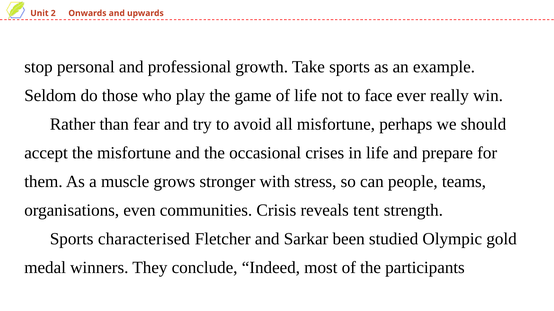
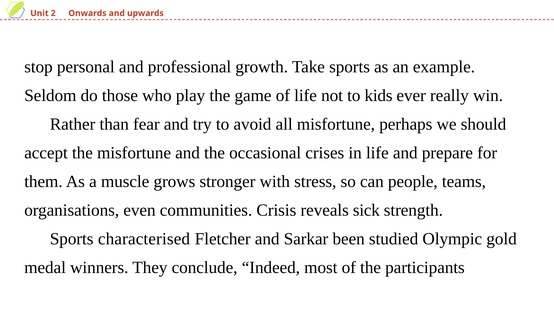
face: face -> kids (379, 96)
tent: tent -> sick (366, 210)
